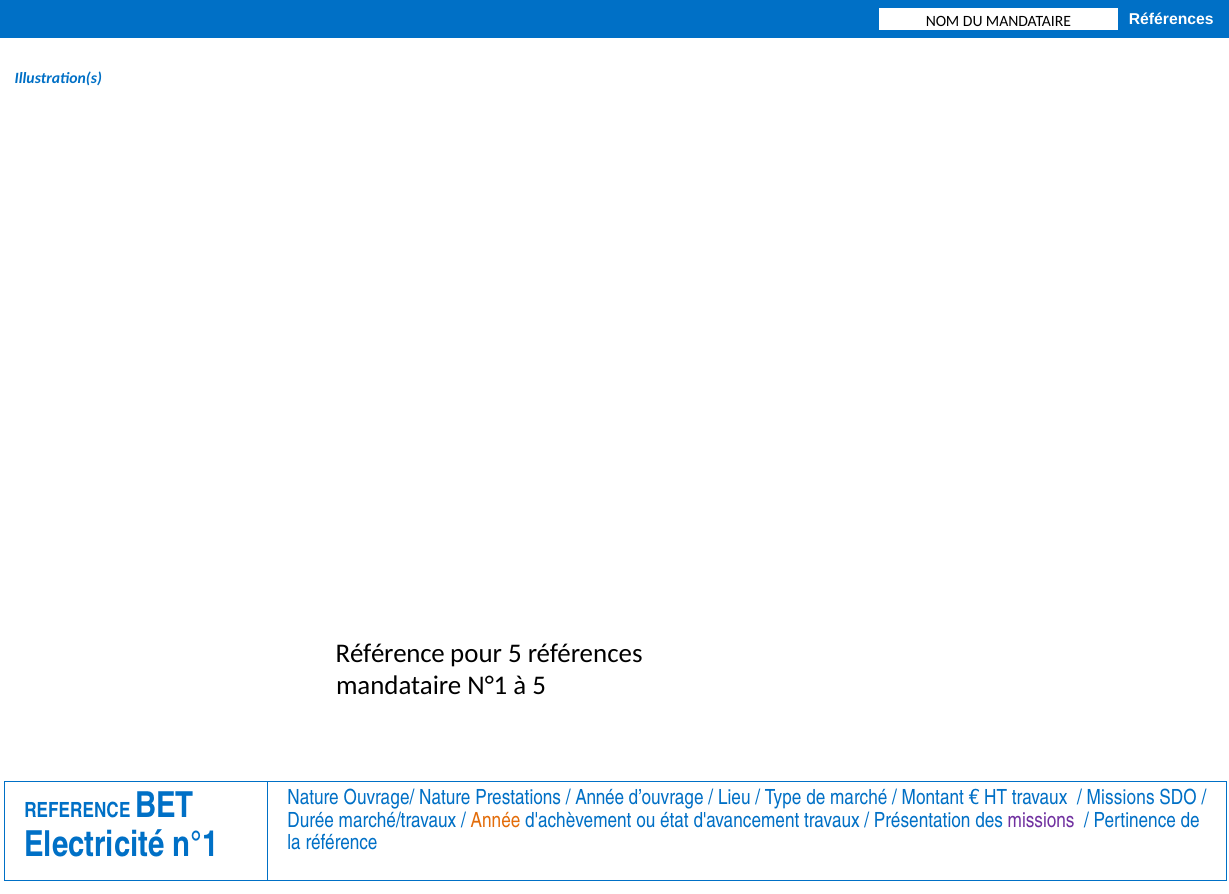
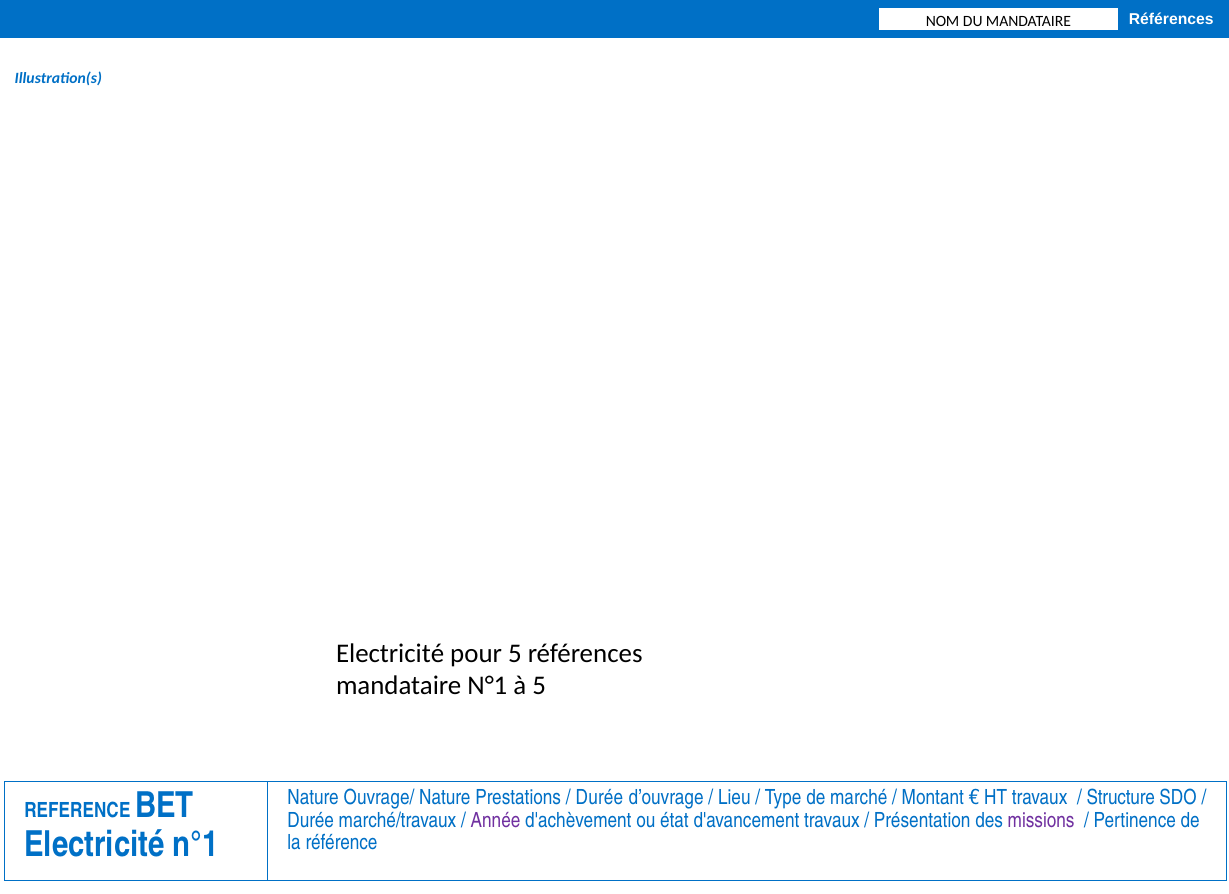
Référence: Référence -> Electricité (390, 654)
Année: Année -> Durée (599, 798)
Missions: Missions -> Structure (1121, 798)
Année colour: orange -> purple (496, 821)
